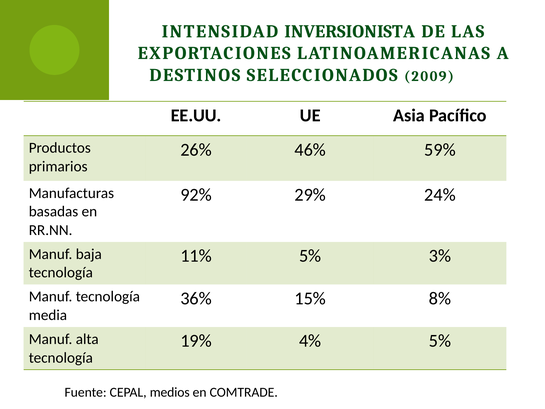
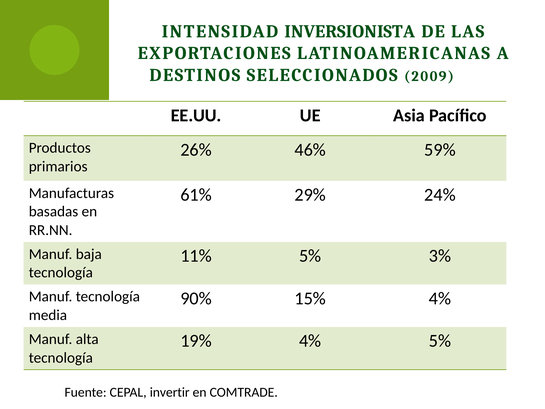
92%: 92% -> 61% (196, 195)
36%: 36% -> 90% (196, 298)
15% 8%: 8% -> 4% (440, 298)
medios: medios -> invertir (170, 392)
